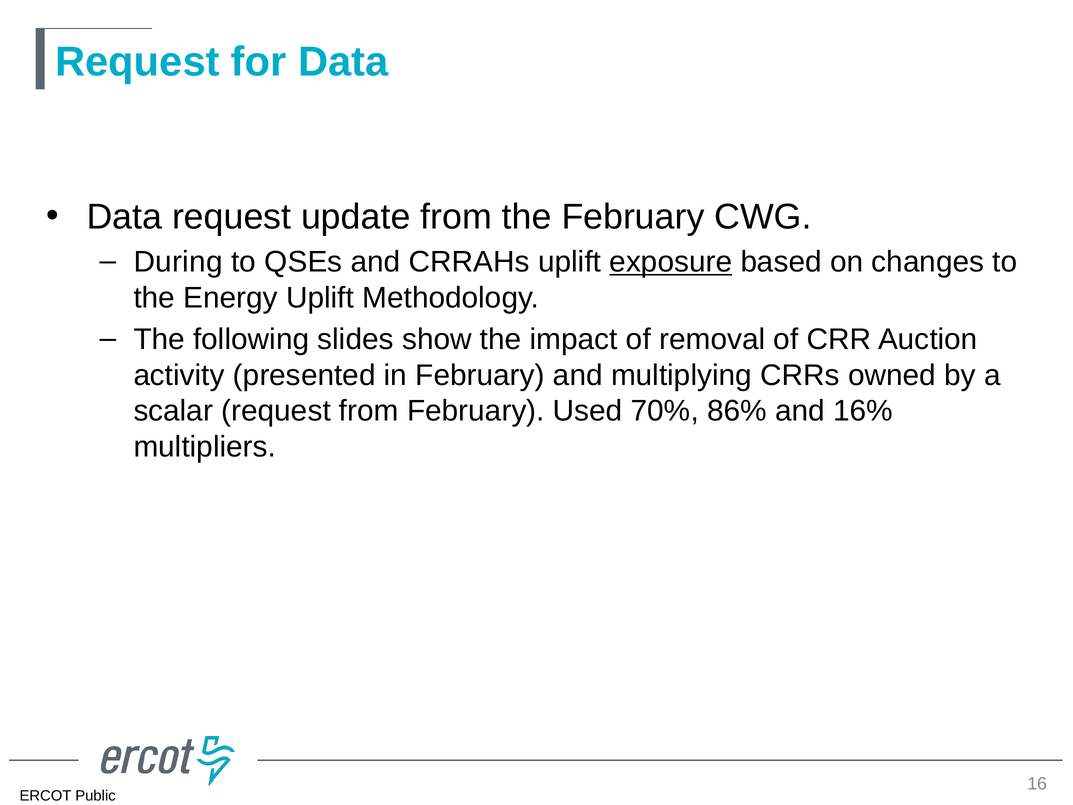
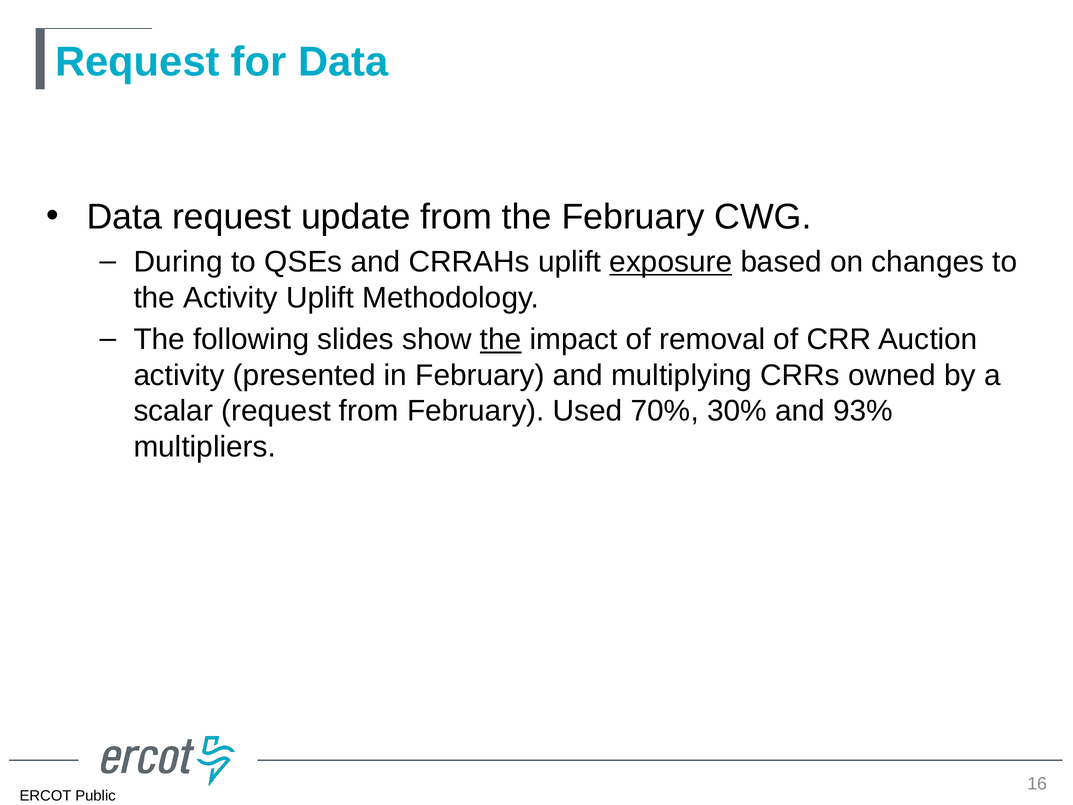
the Energy: Energy -> Activity (230, 298)
the underline: none -> present (501, 339)
86%: 86% -> 30% (737, 411)
16%: 16% -> 93% (863, 411)
